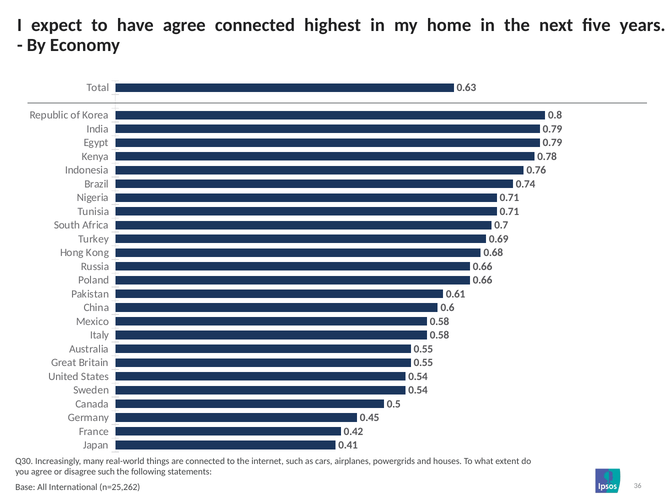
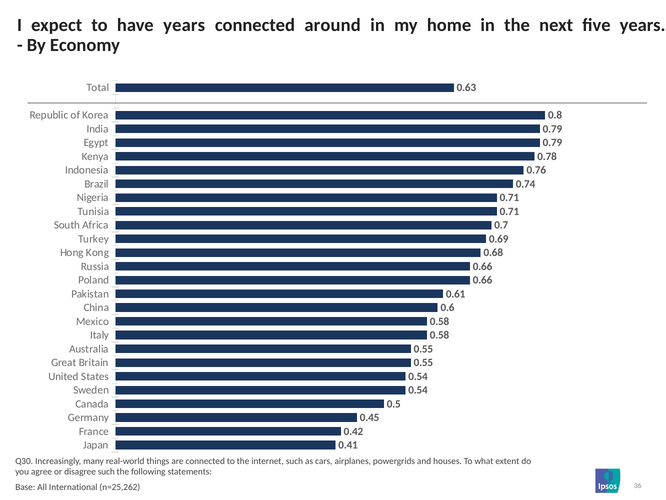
have agree: agree -> years (184, 25)
highest: highest -> around (333, 25)
